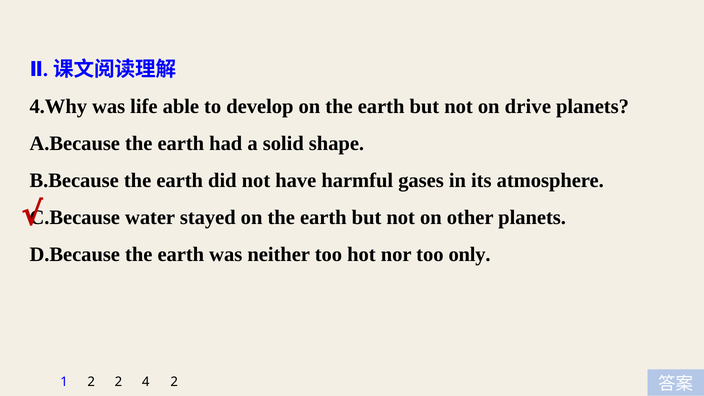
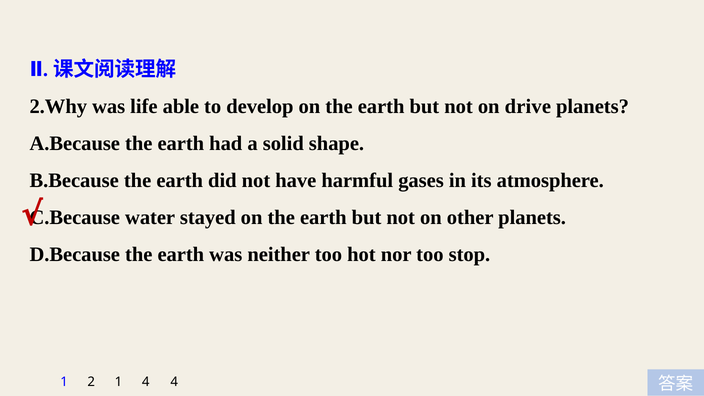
4.Why: 4.Why -> 2.Why (58, 107)
only: only -> stop (469, 255)
2 2: 2 -> 1 (118, 382)
4 2: 2 -> 4 (174, 382)
